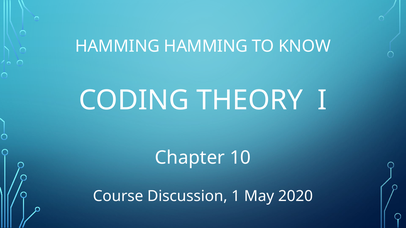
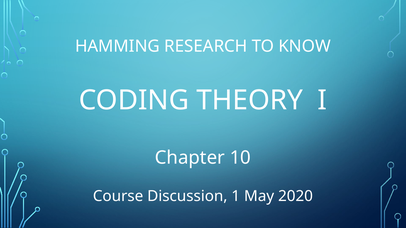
HAMMING HAMMING: HAMMING -> RESEARCH (206, 46)
